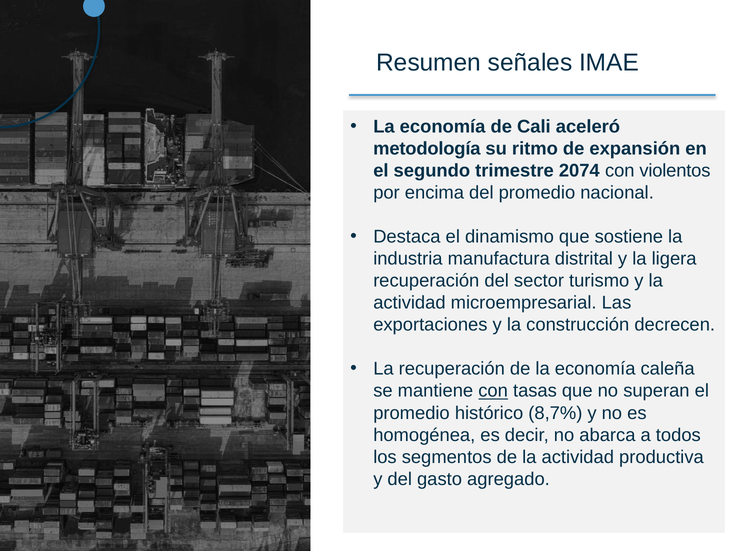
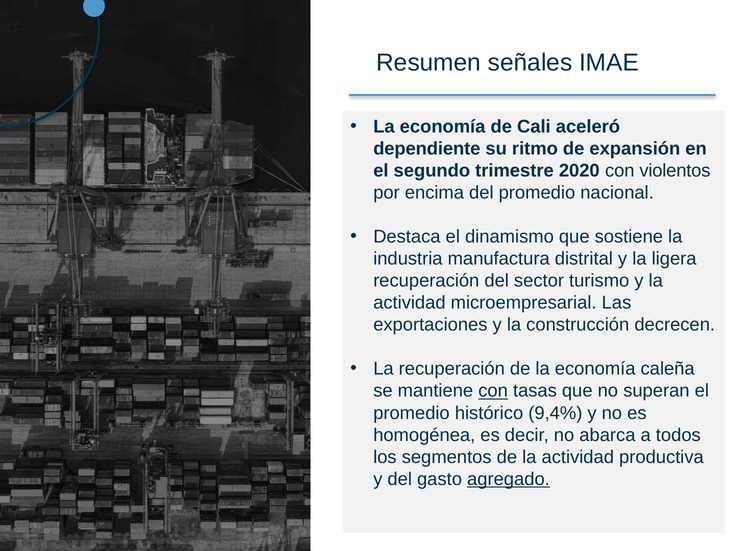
metodología: metodología -> dependiente (427, 149)
2074: 2074 -> 2020 (579, 171)
8,7%: 8,7% -> 9,4% (555, 413)
agregado underline: none -> present (508, 479)
